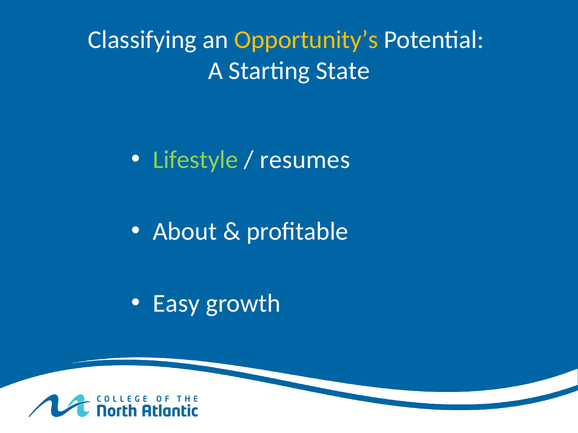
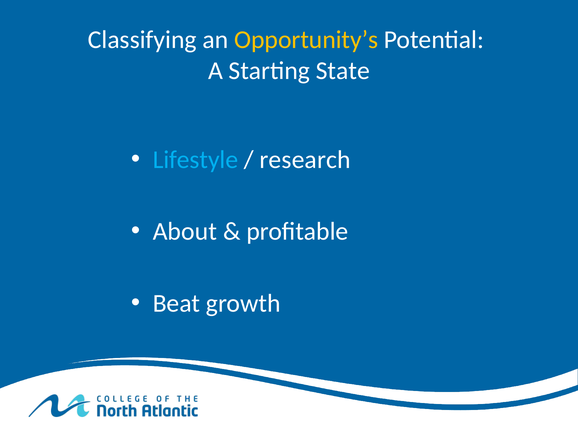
Lifestyle colour: light green -> light blue (195, 160)
resumes: resumes -> research (305, 160)
Easy: Easy -> Beat (176, 304)
